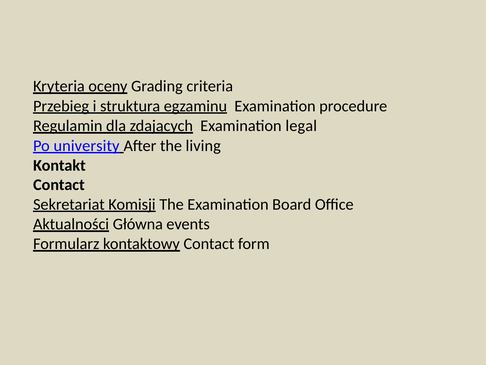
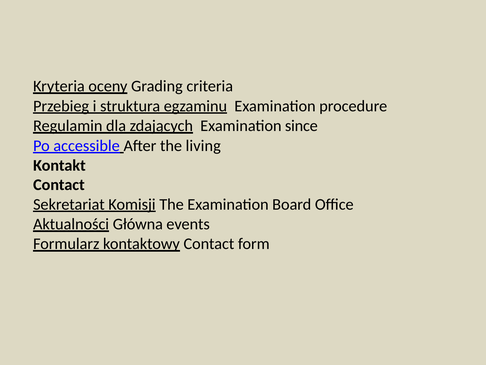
legal: legal -> since (301, 126)
university: university -> accessible (87, 145)
